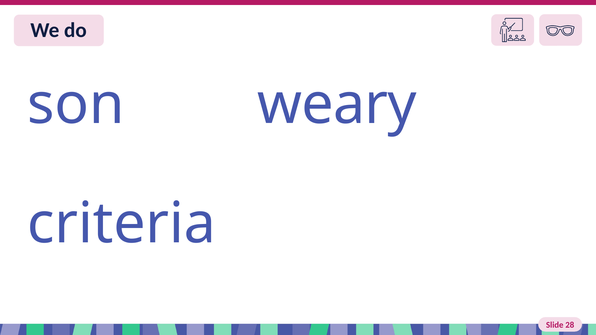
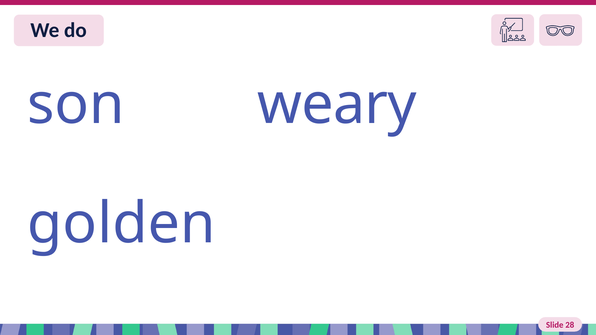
criteria: criteria -> golden (121, 224)
